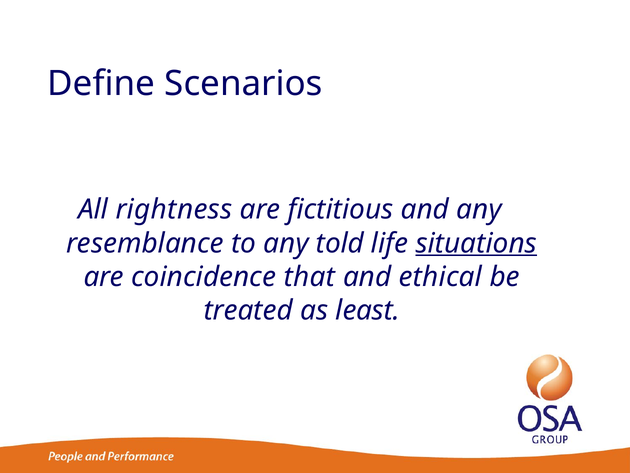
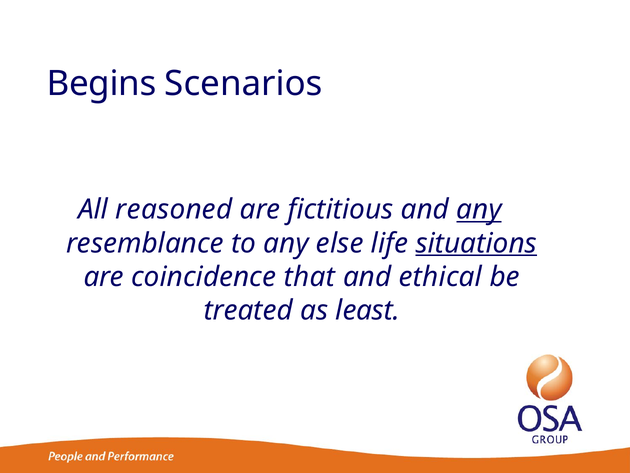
Define: Define -> Begins (101, 84)
rightness: rightness -> reasoned (174, 209)
any underline: none -> present (479, 209)
told: told -> else (340, 243)
